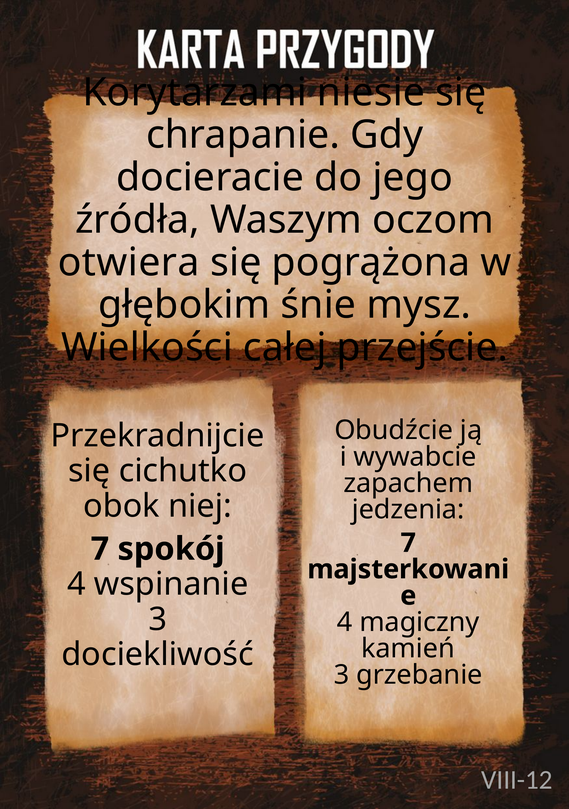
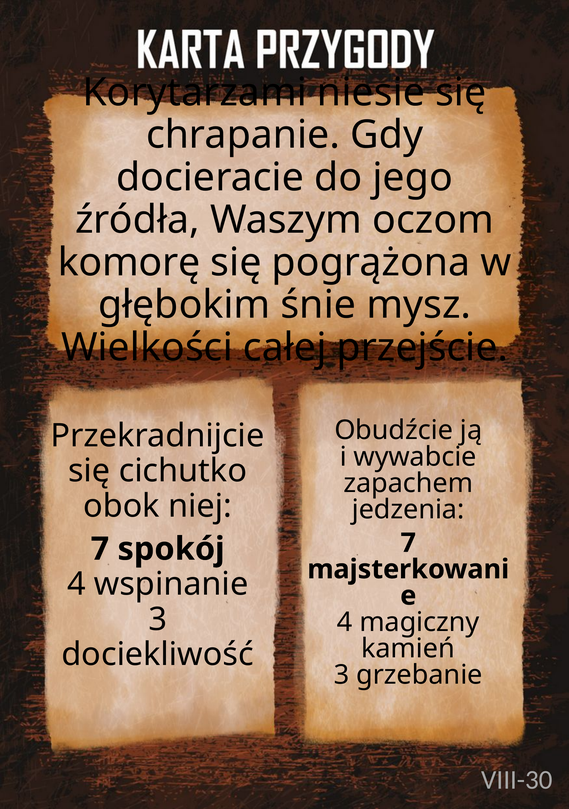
otwiera: otwiera -> komorę (129, 262)
VIII-12: VIII-12 -> VIII-30 (517, 779)
